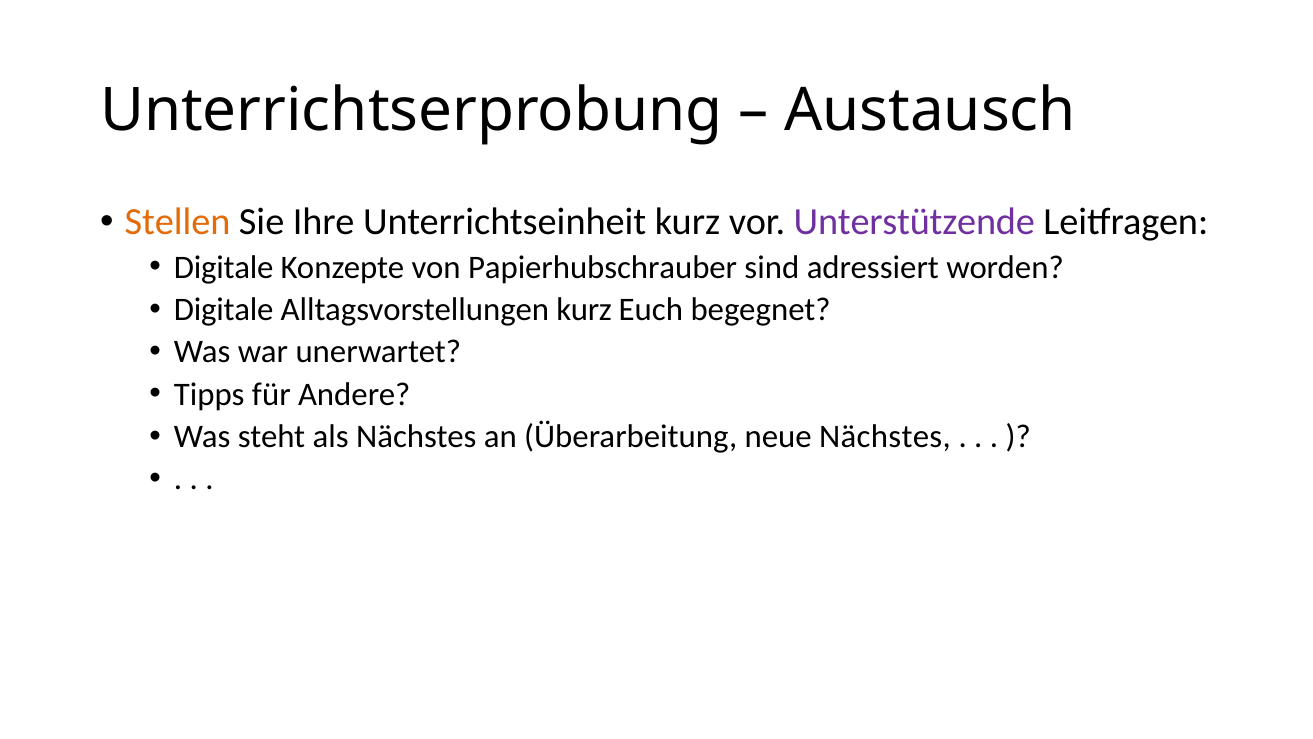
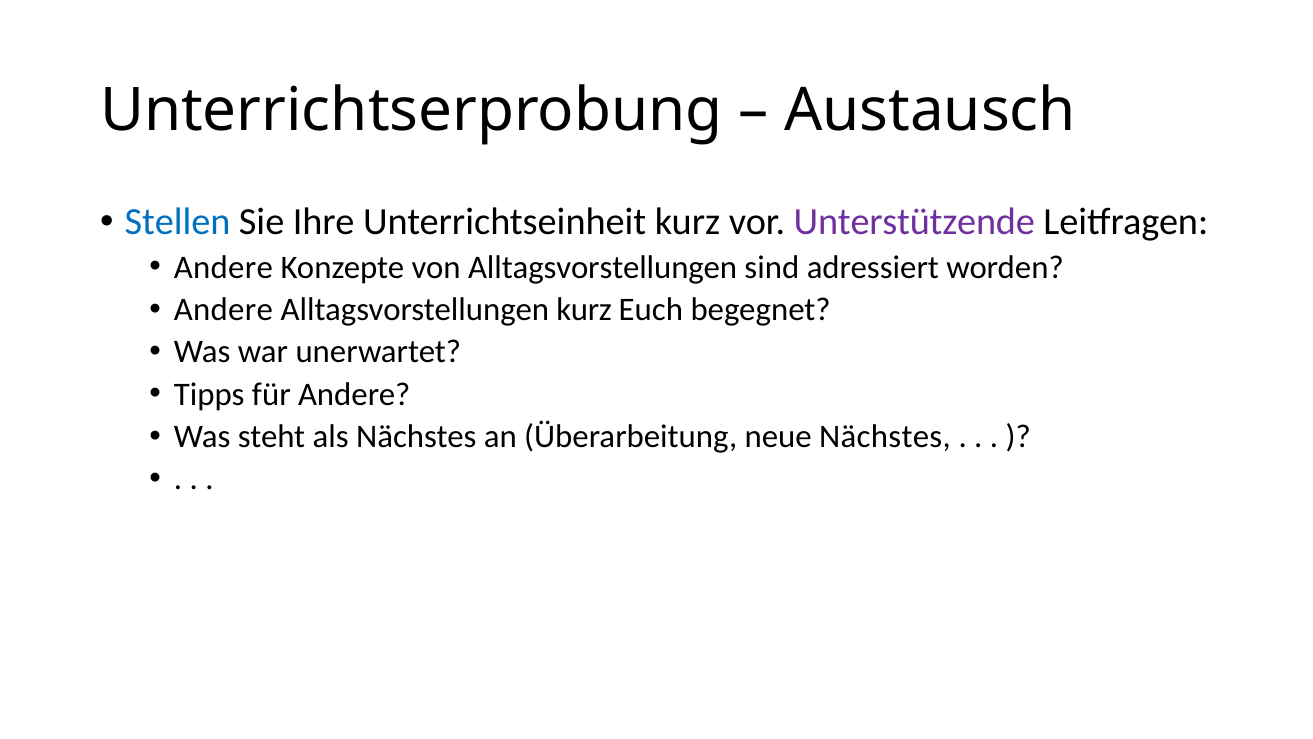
Stellen colour: orange -> blue (178, 222)
Digitale: Digitale -> Andere (223, 267)
von Papierhubschrauber: Papierhubschrauber -> Alltagsvorstellungen (603, 267)
Digitale: Digitale -> Andere (223, 310)
